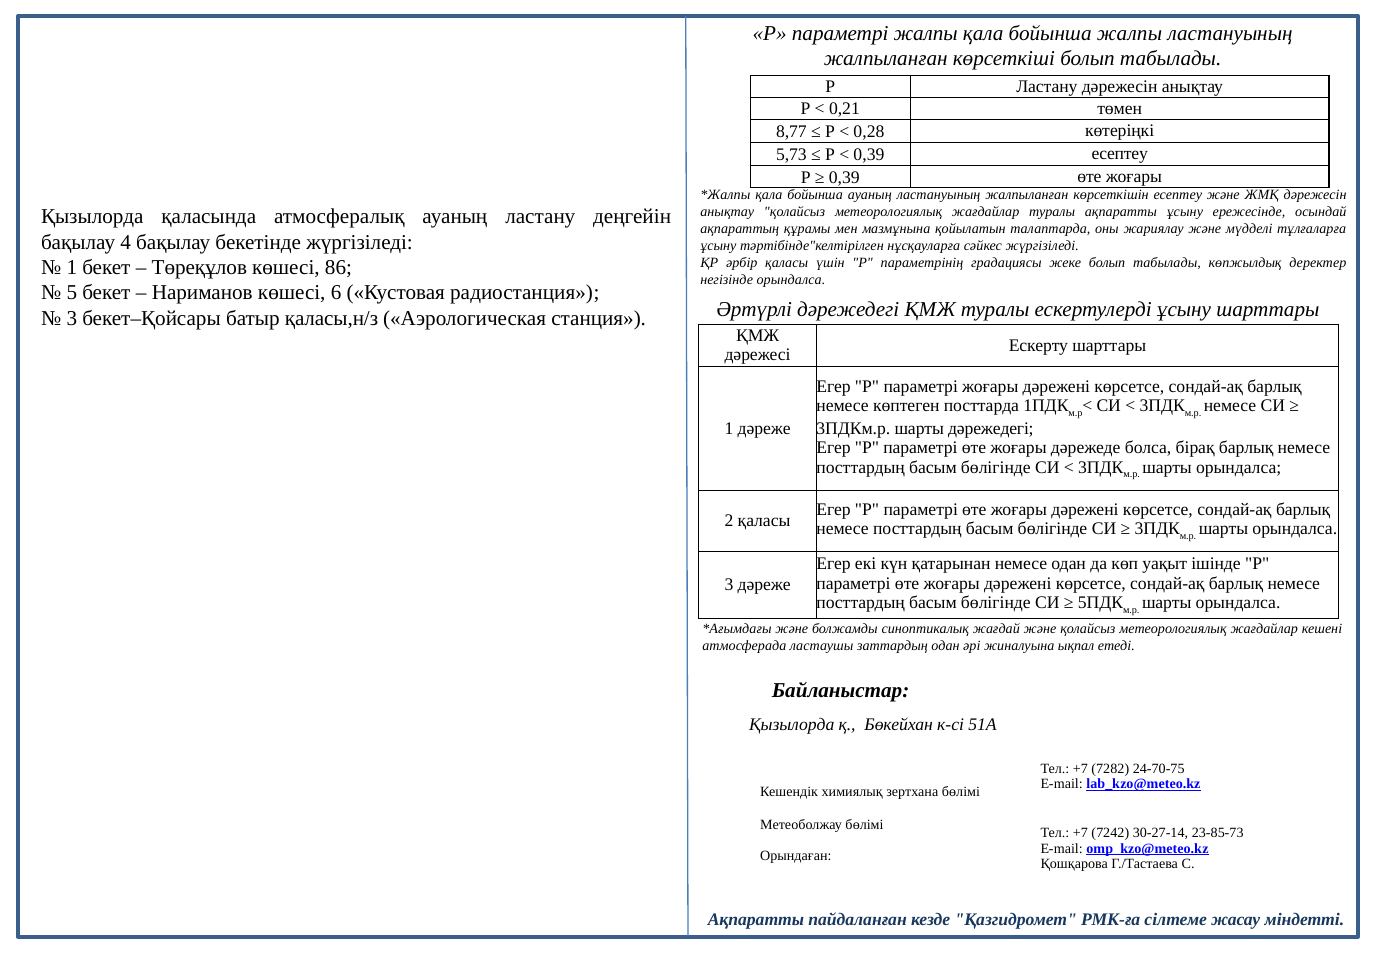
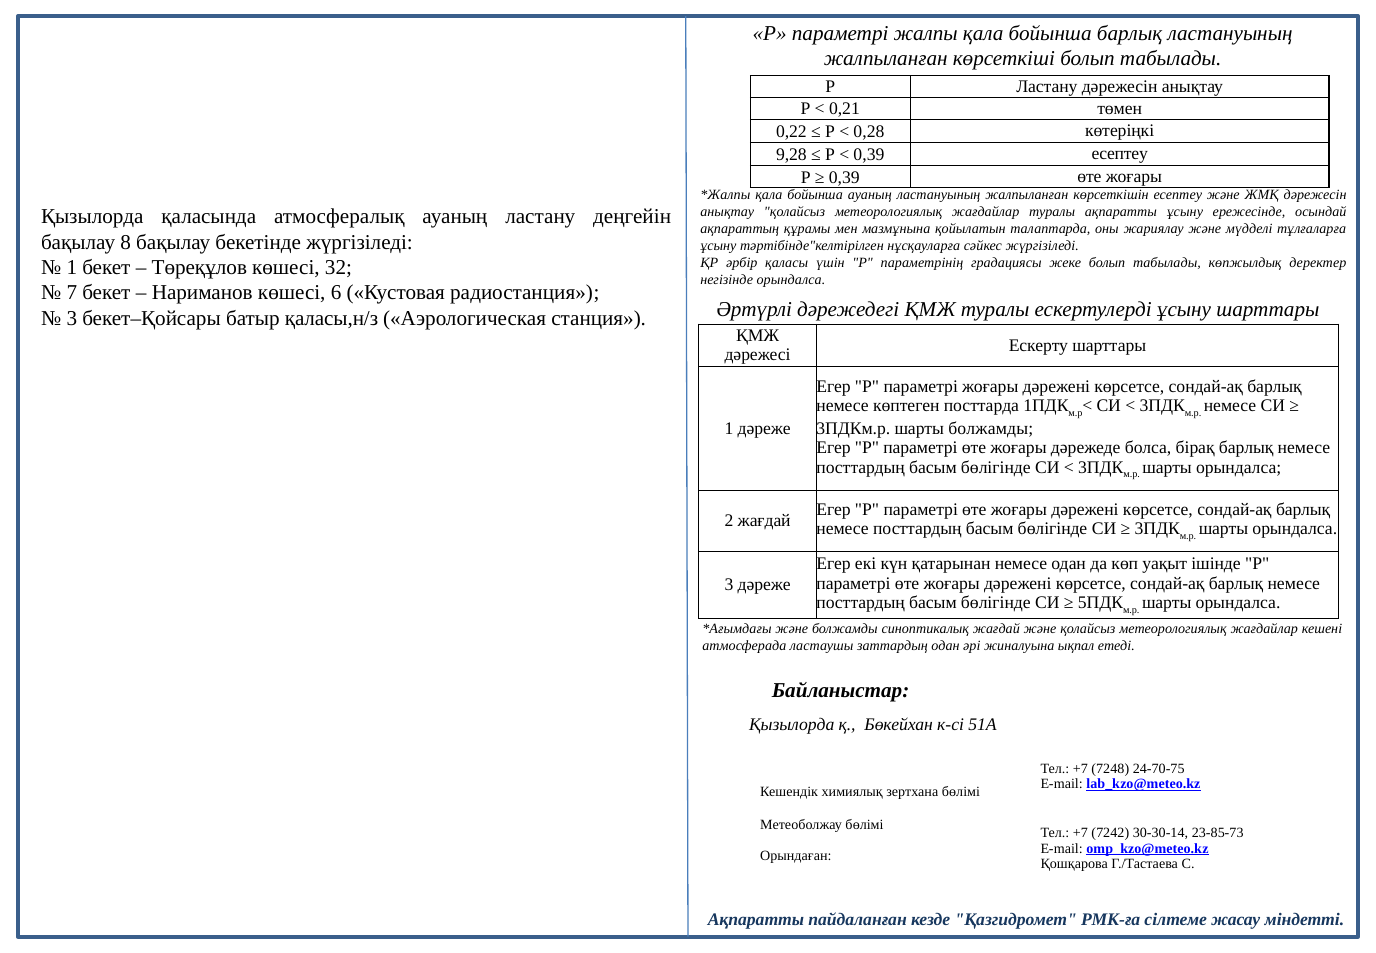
бойынша жалпы: жалпы -> барлық (1130, 33)
8,77: 8,77 -> 0,22 (791, 132)
5,73: 5,73 -> 9,28 (791, 154)
4: 4 -> 8 (126, 242)
86: 86 -> 32 (338, 267)
5: 5 -> 7 (72, 293)
шарты дәрежедегі: дәрежедегі -> болжамды (991, 428)
2 қаласы: қаласы -> жағдай (764, 521)
7282: 7282 -> 7248 (1110, 768)
30-27-14: 30-27-14 -> 30-30-14 (1160, 832)
